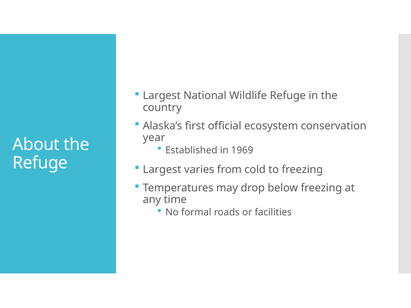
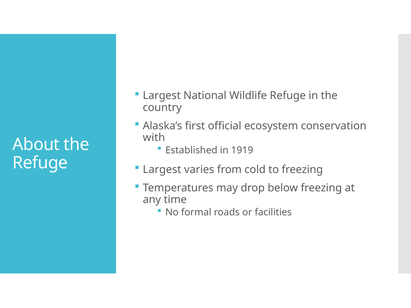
year: year -> with (154, 138)
1969: 1969 -> 1919 (242, 150)
